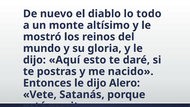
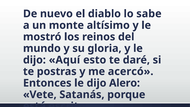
todo: todo -> sabe (149, 14)
nacido: nacido -> acercó (131, 71)
